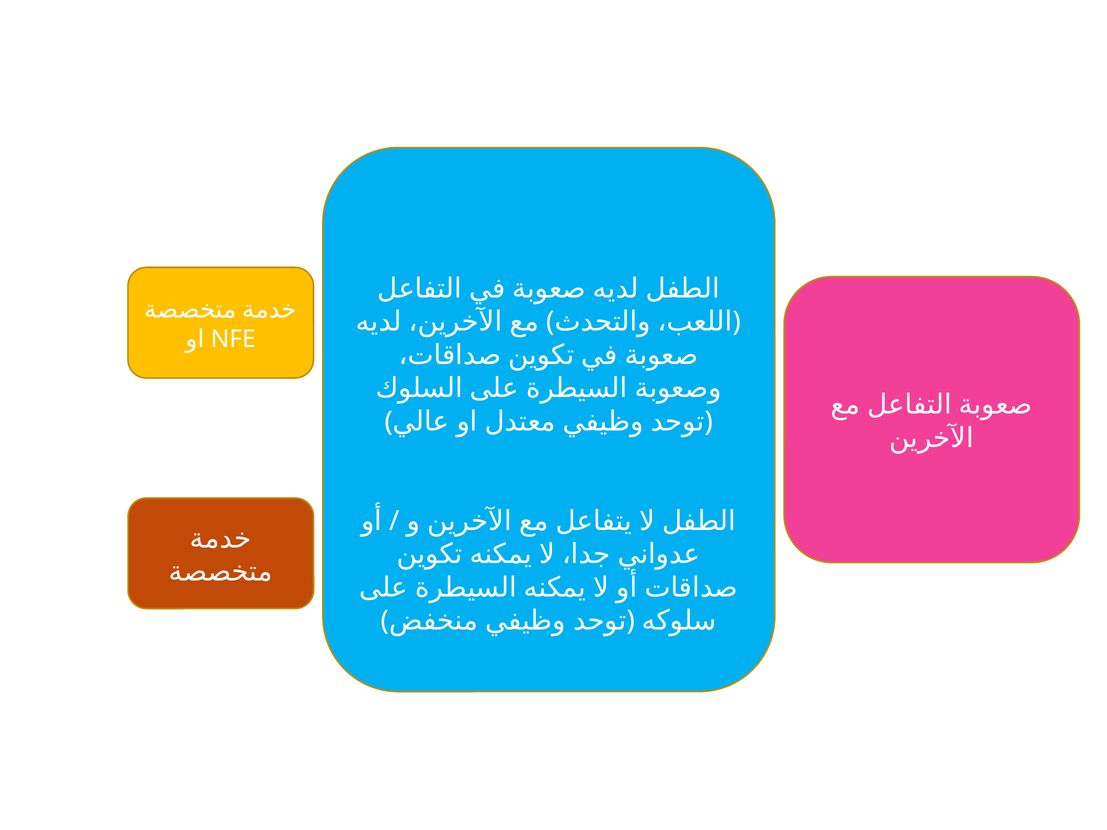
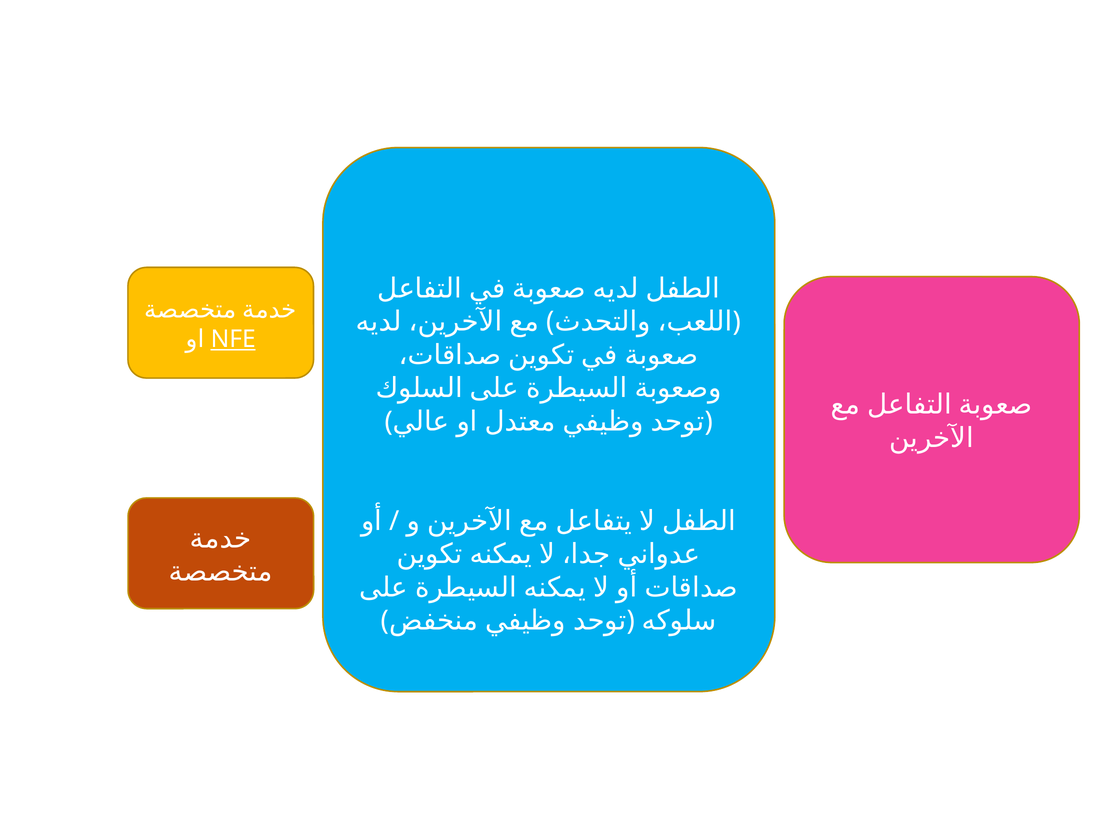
NFE underline: none -> present (233, 339)
